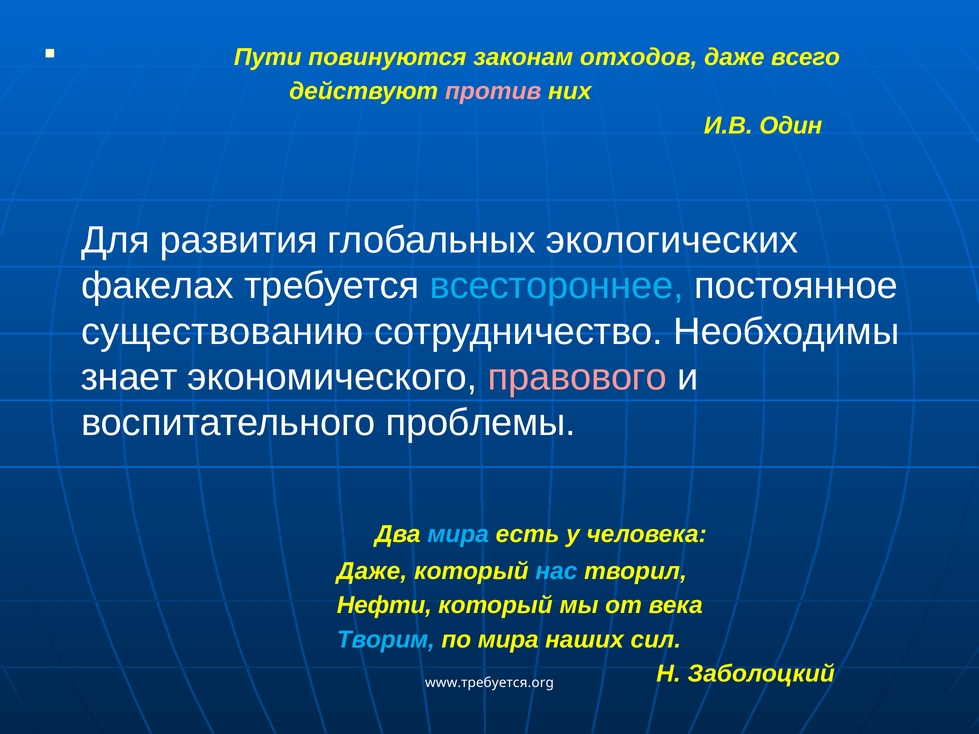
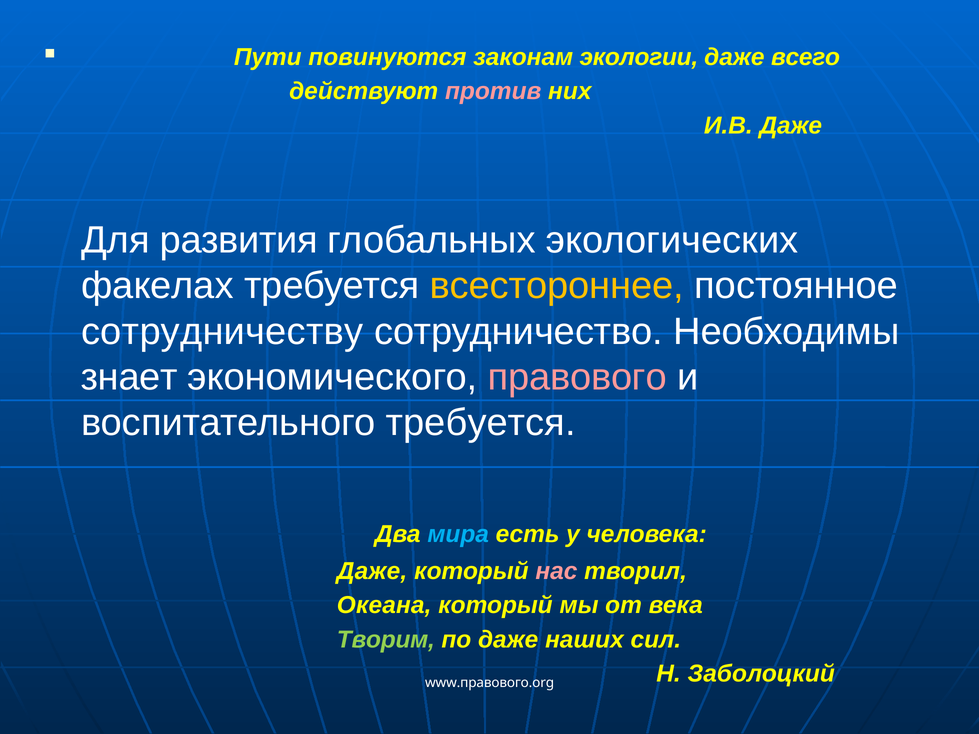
отходов: отходов -> экологии (639, 57)
И.В Один: Один -> Даже (791, 126)
всестороннее colour: light blue -> yellow (557, 286)
существованию: существованию -> сотрудничеству (222, 332)
воспитательного проблемы: проблемы -> требуется (481, 423)
нас colour: light blue -> pink (556, 571)
Нефти: Нефти -> Океана (384, 605)
Творим colour: light blue -> light green (386, 640)
по мира: мира -> даже (508, 640)
www.требуется.org: www.требуется.org -> www.правового.org (490, 683)
